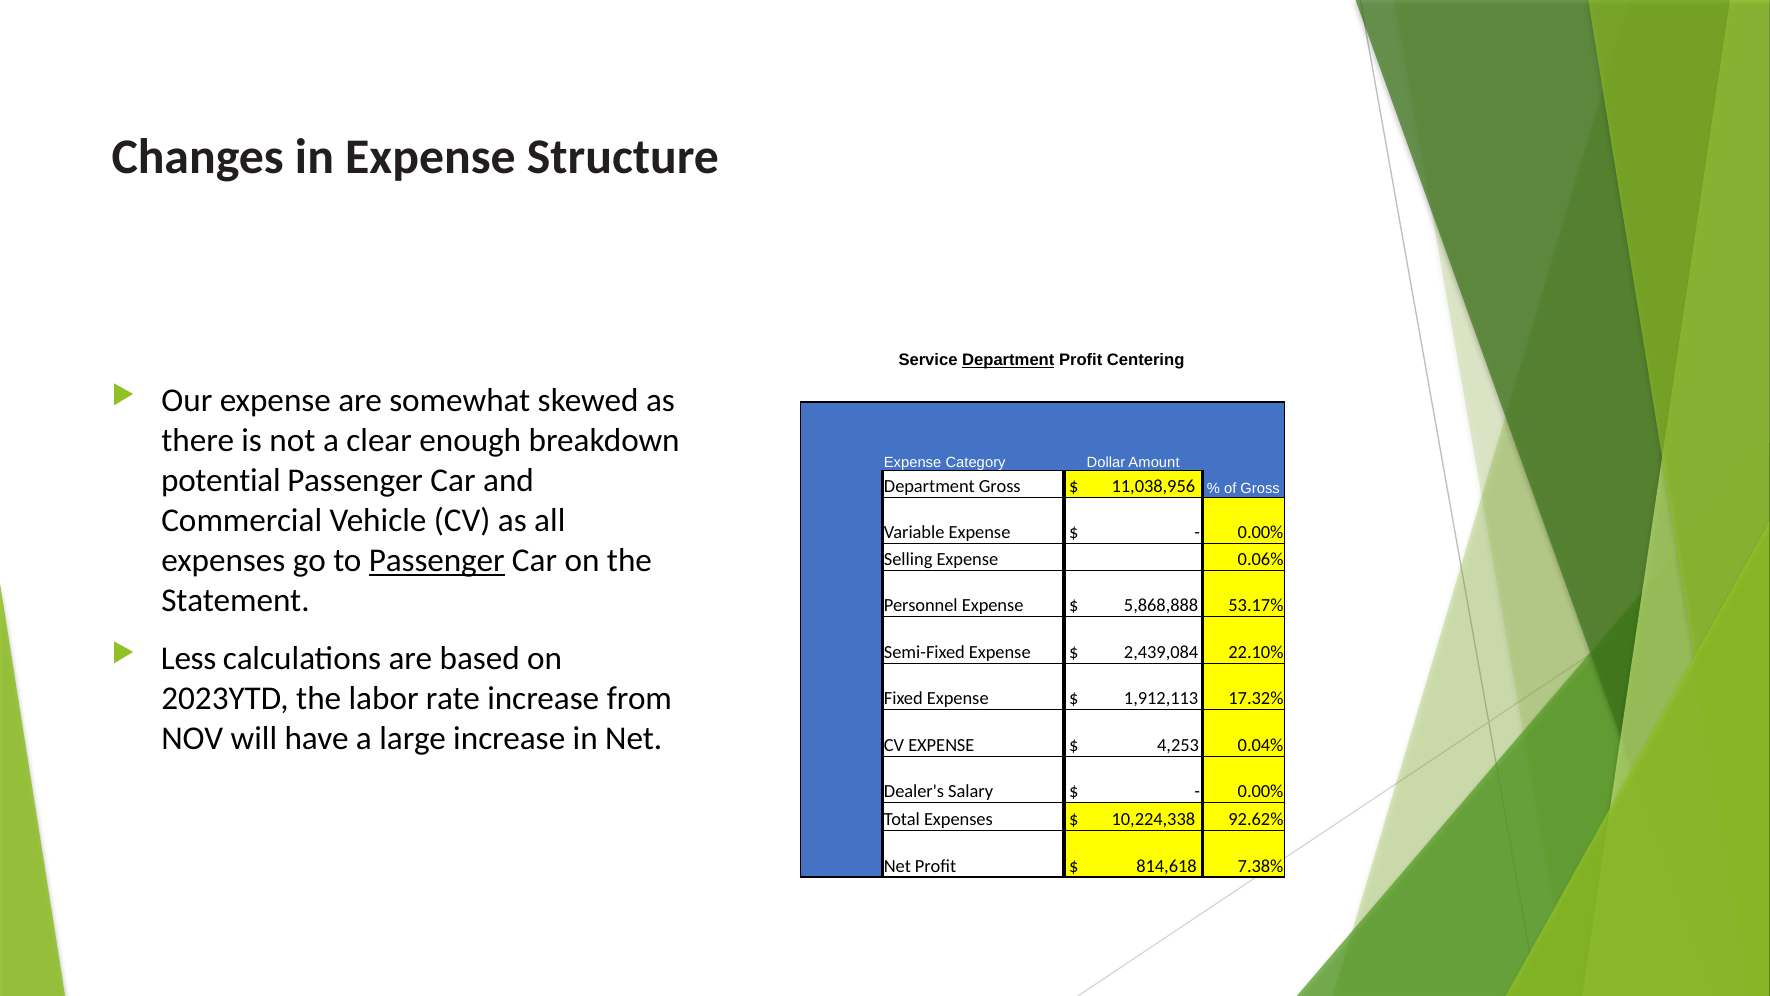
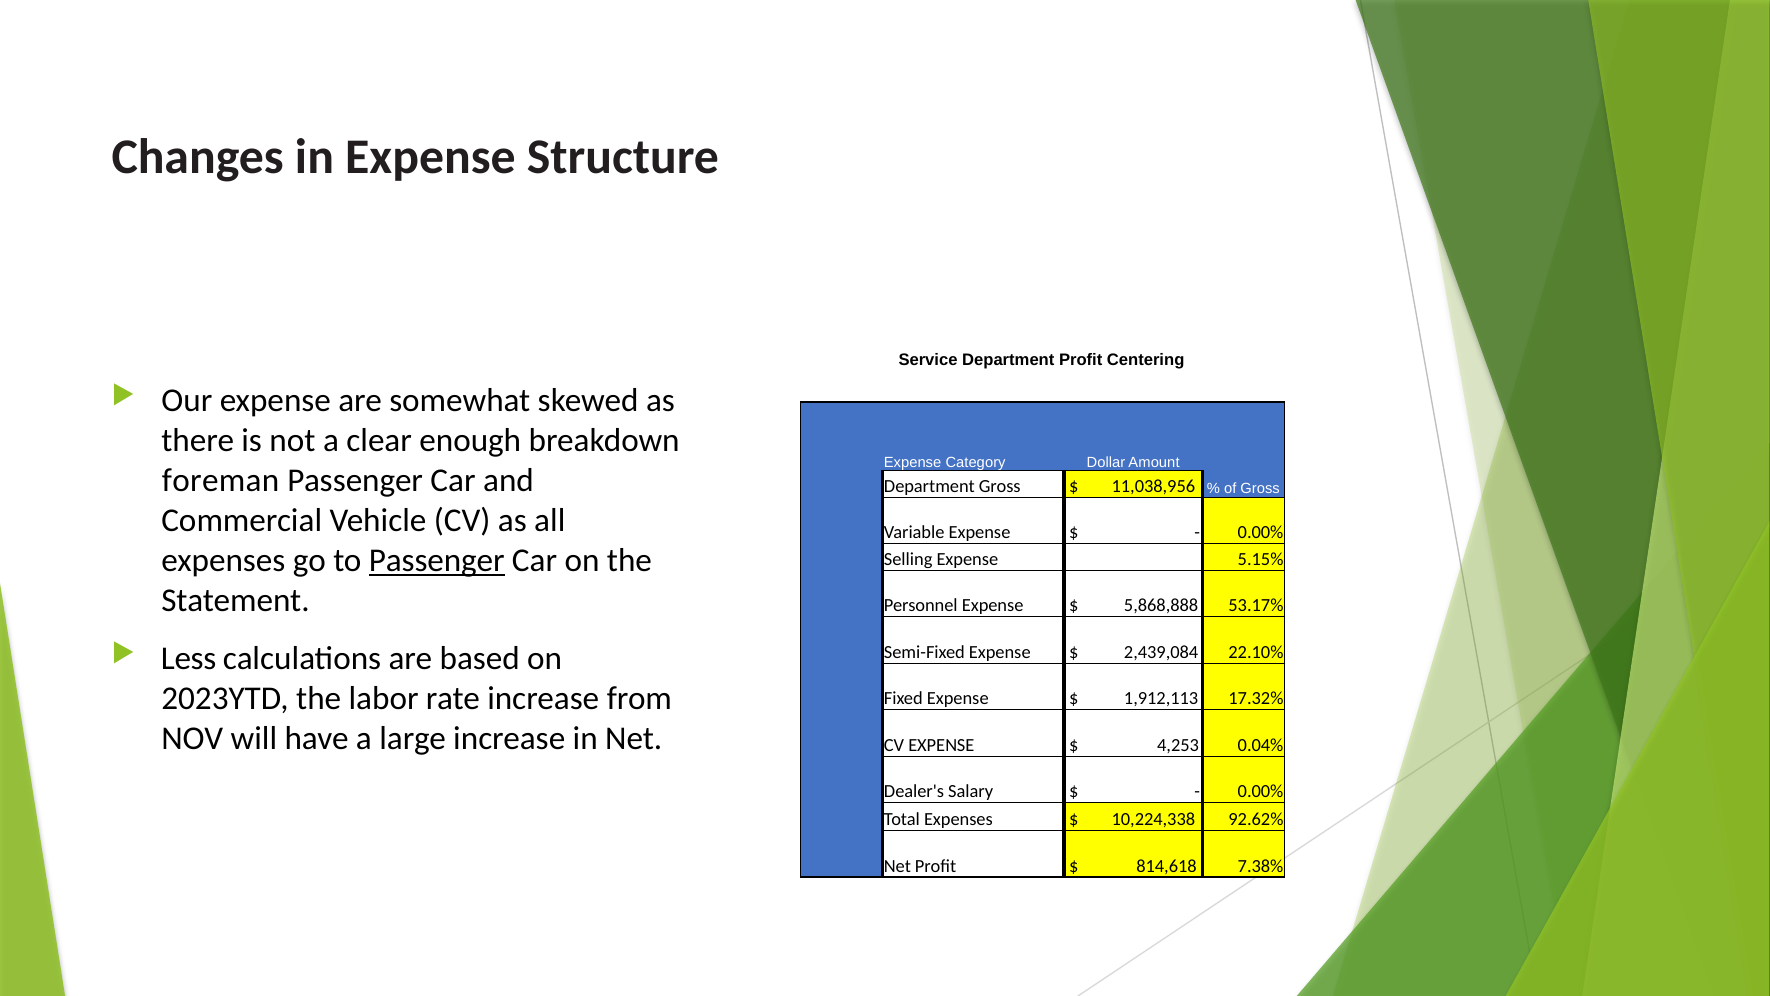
Department underline: present -> none (1008, 360)
potential: potential -> foreman (221, 480)
0.06%: 0.06% -> 5.15% (1261, 559)
